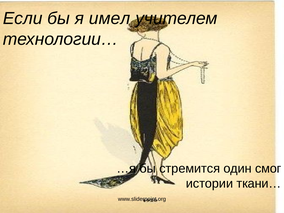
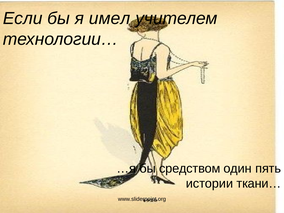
стремится: стремится -> средством (190, 168)
смог: смог -> пять (268, 168)
